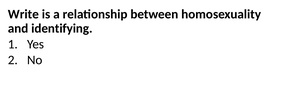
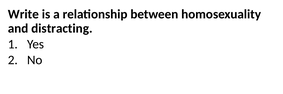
identifying: identifying -> distracting (62, 28)
